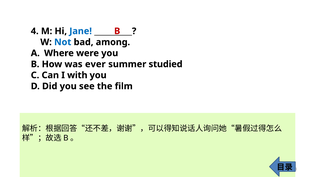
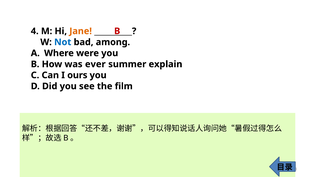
Jane colour: blue -> orange (81, 31)
studied: studied -> explain (166, 64)
with: with -> ours (77, 75)
